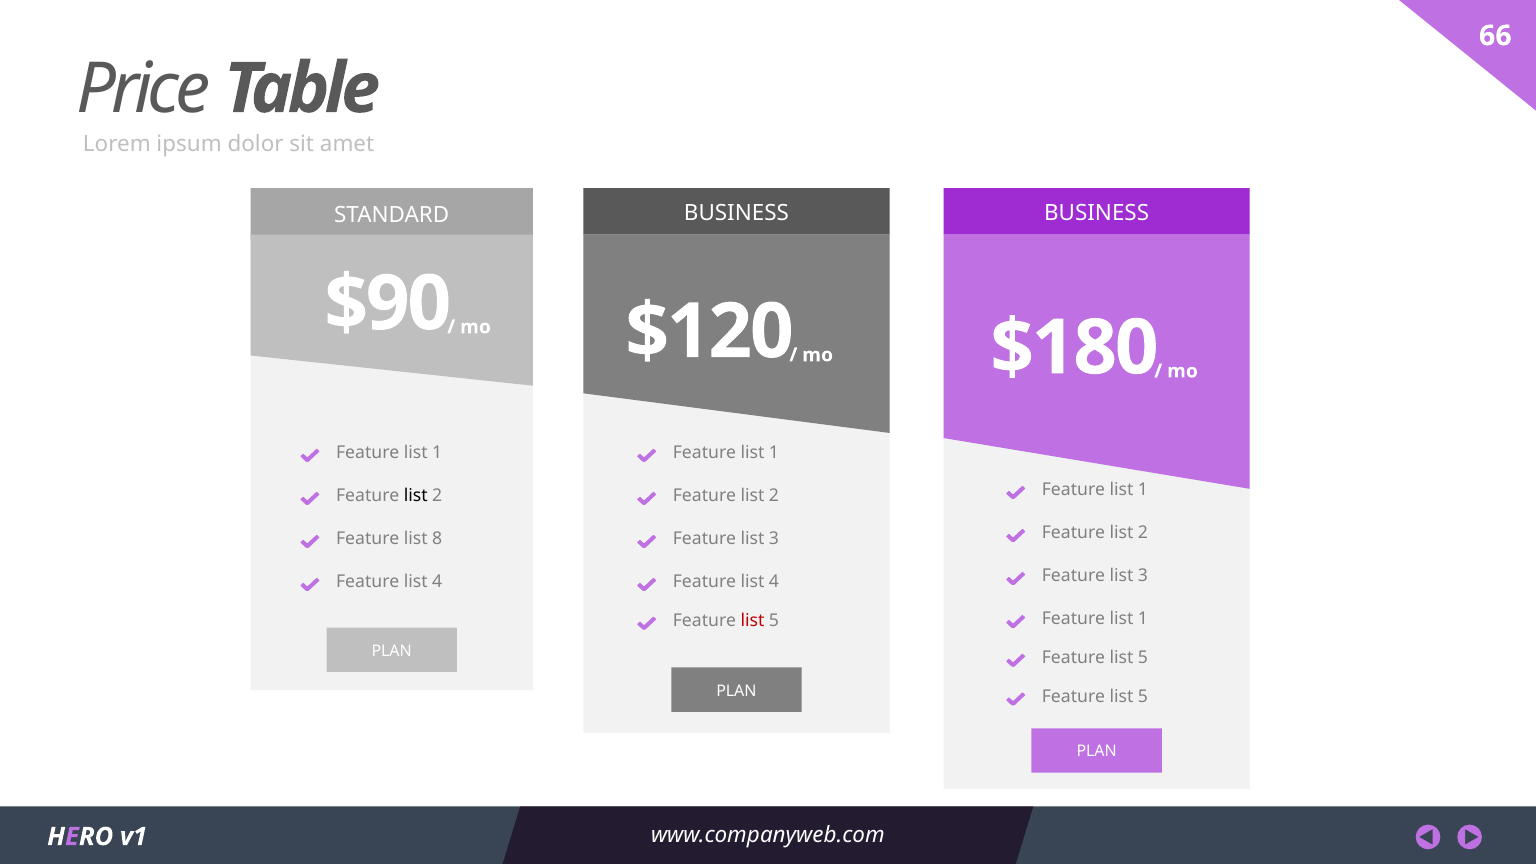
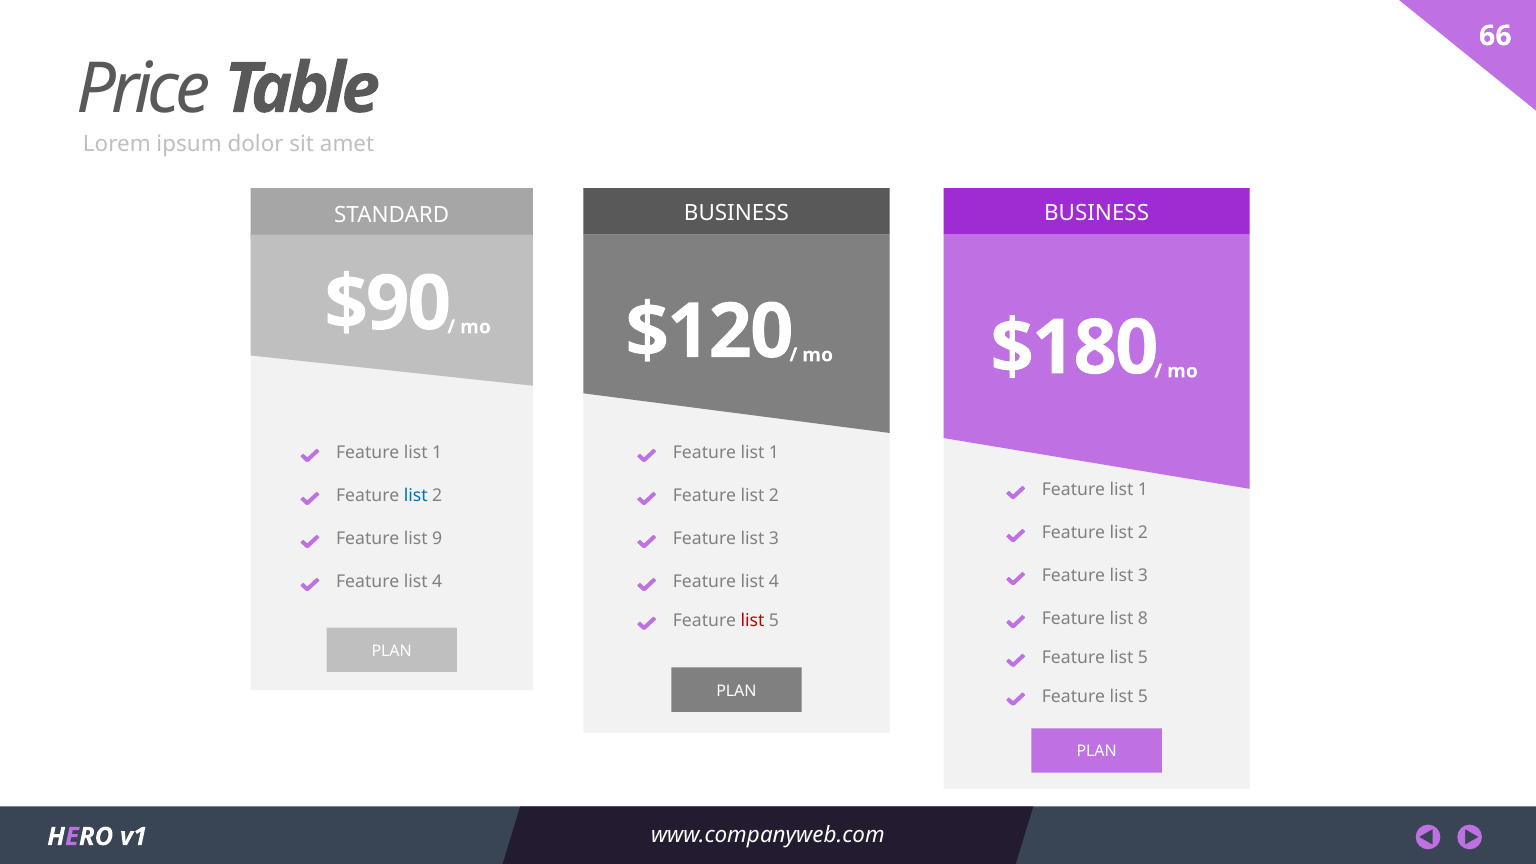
list colour: black -> blue (416, 496)
8: 8 -> 9 (437, 539)
1: 1 -> 8 (1143, 619)
